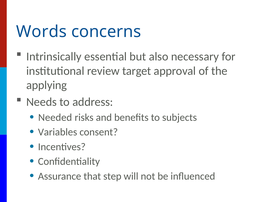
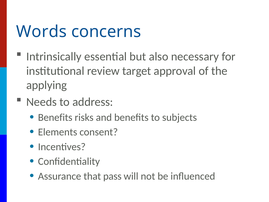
Needed: Needed -> Benefits (55, 117)
Variables: Variables -> Elements (58, 132)
step: step -> pass (112, 176)
